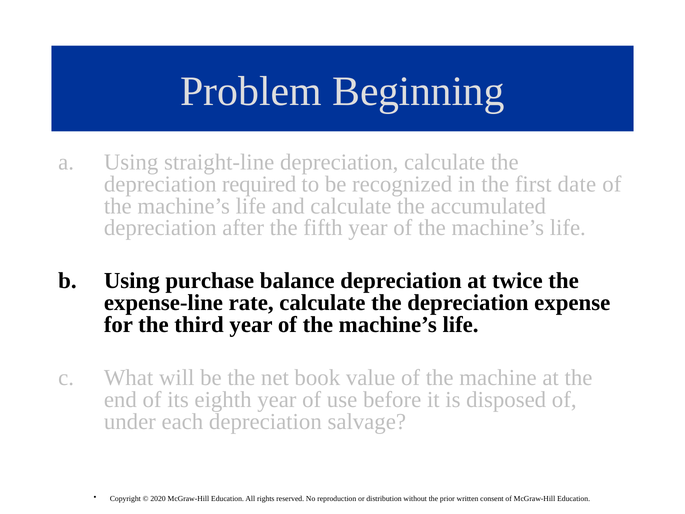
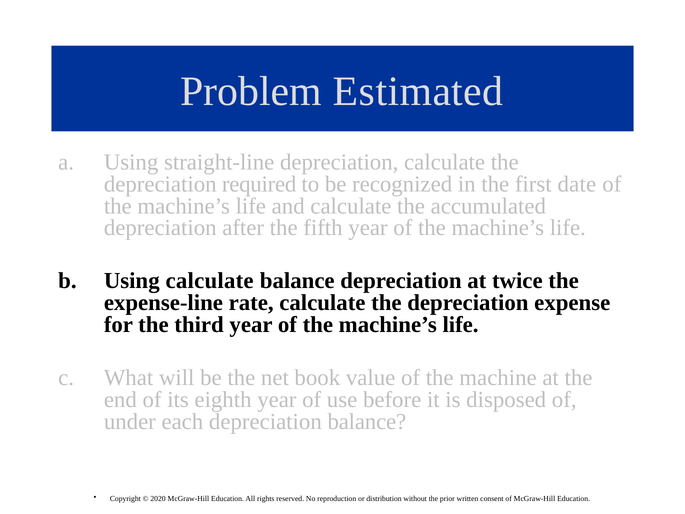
Beginning: Beginning -> Estimated (418, 91)
Using purchase: purchase -> calculate (210, 281)
depreciation salvage: salvage -> balance (367, 421)
